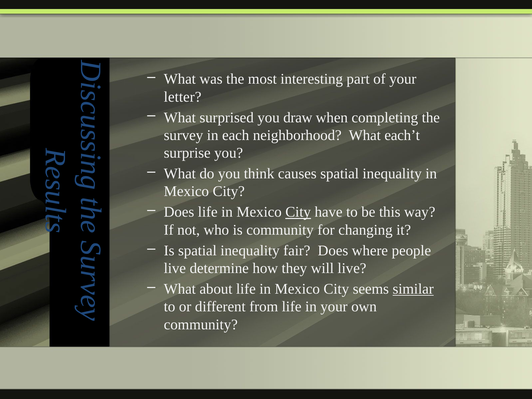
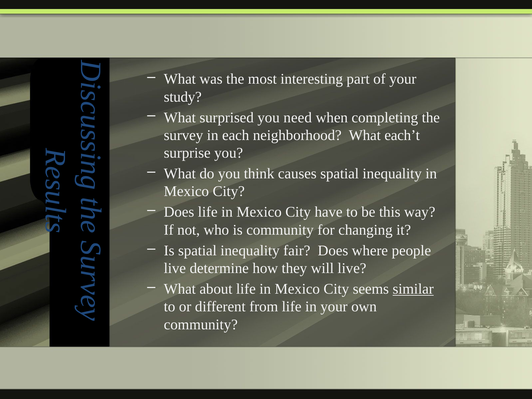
letter: letter -> study (183, 97)
draw: draw -> need (298, 118)
City underline: present -> none (298, 212)
